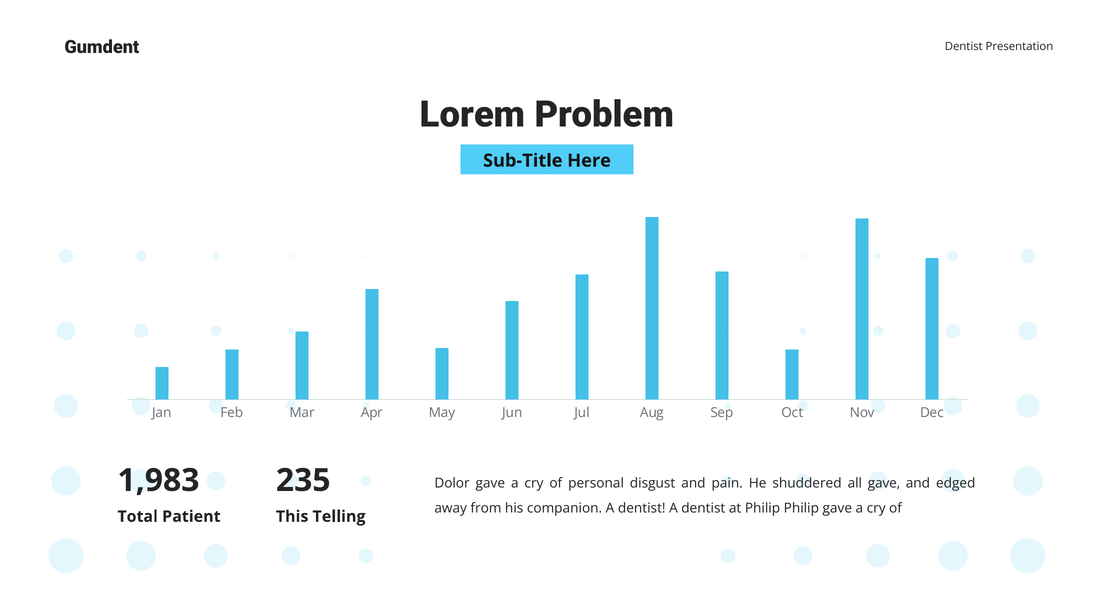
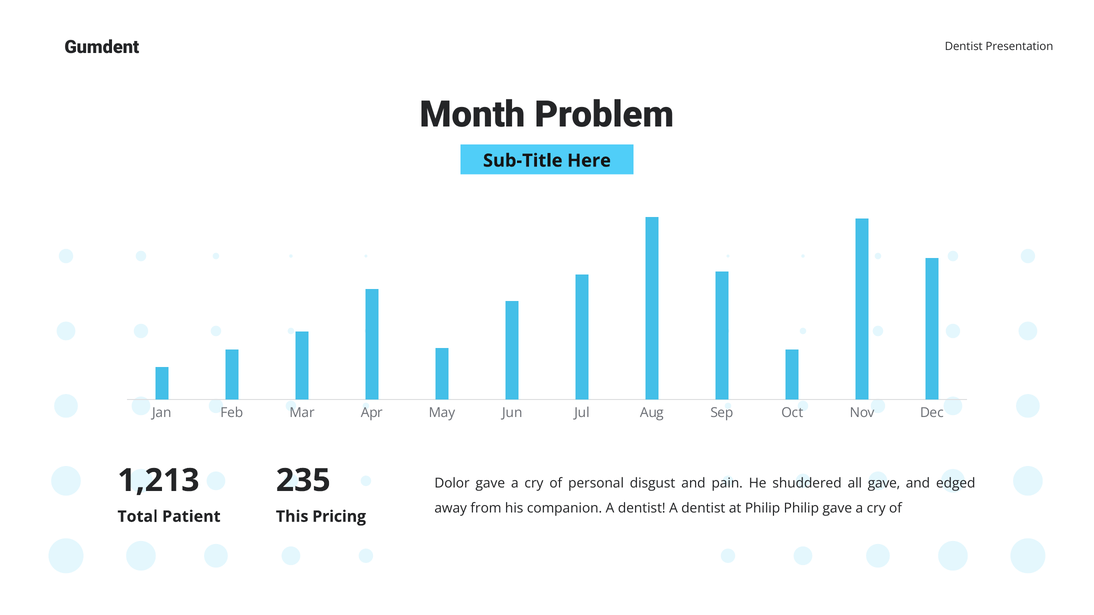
Lorem: Lorem -> Month (473, 115)
1,983: 1,983 -> 1,213 (158, 481)
Telling: Telling -> Pricing (339, 517)
